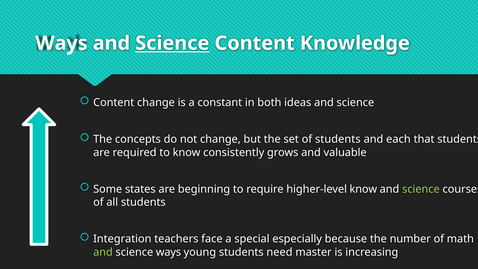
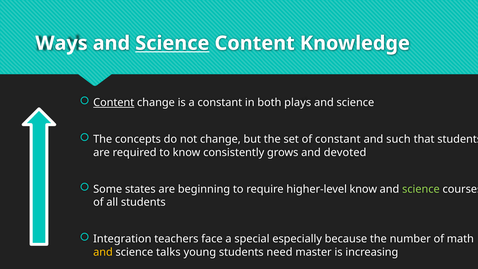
Content underline: none -> present (114, 103)
ideas: ideas -> plays (298, 103)
of students: students -> constant (338, 139)
each: each -> such (398, 139)
valuable: valuable -> devoted (345, 152)
and colour: light green -> yellow (103, 252)
science ways: ways -> talks (168, 252)
